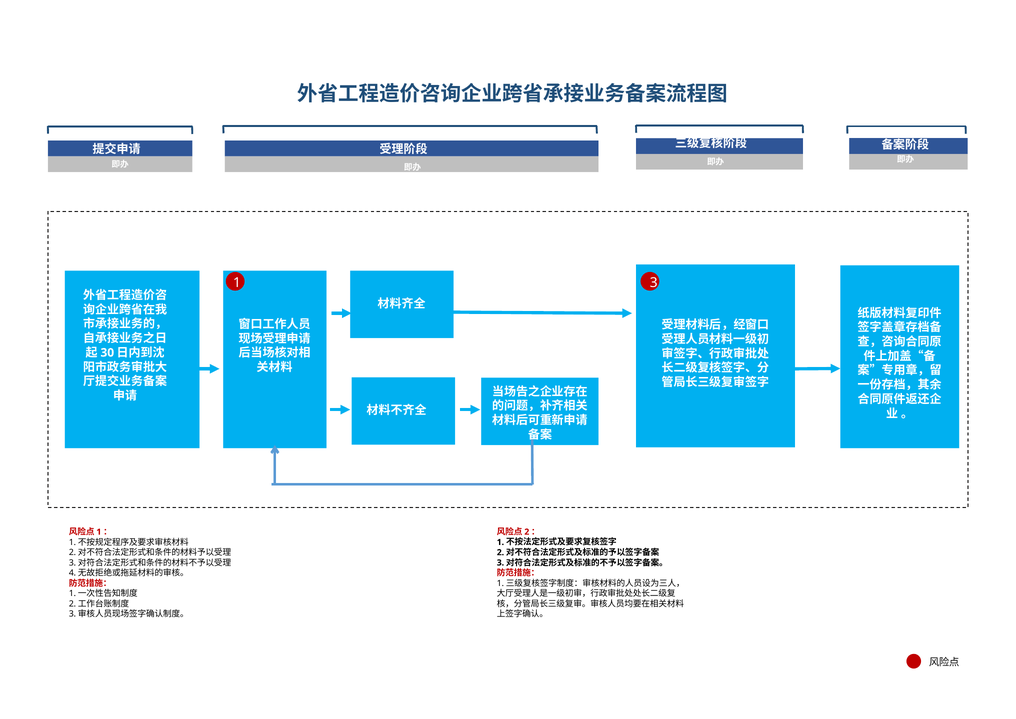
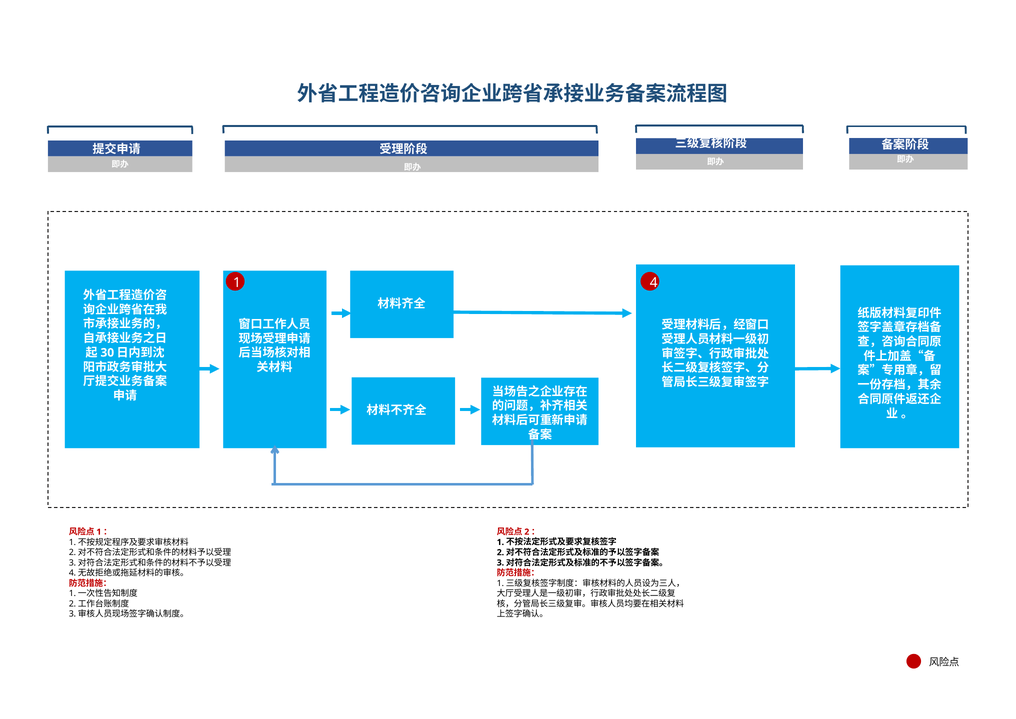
1 3: 3 -> 4 (654, 283)
